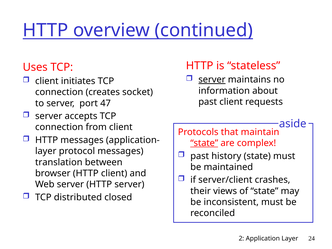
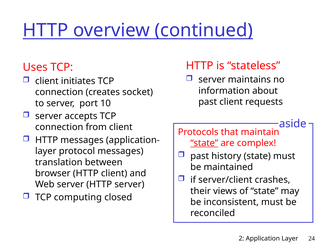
server underline: present -> none (212, 80)
47: 47 -> 10 (106, 103)
distributed: distributed -> computing (78, 197)
